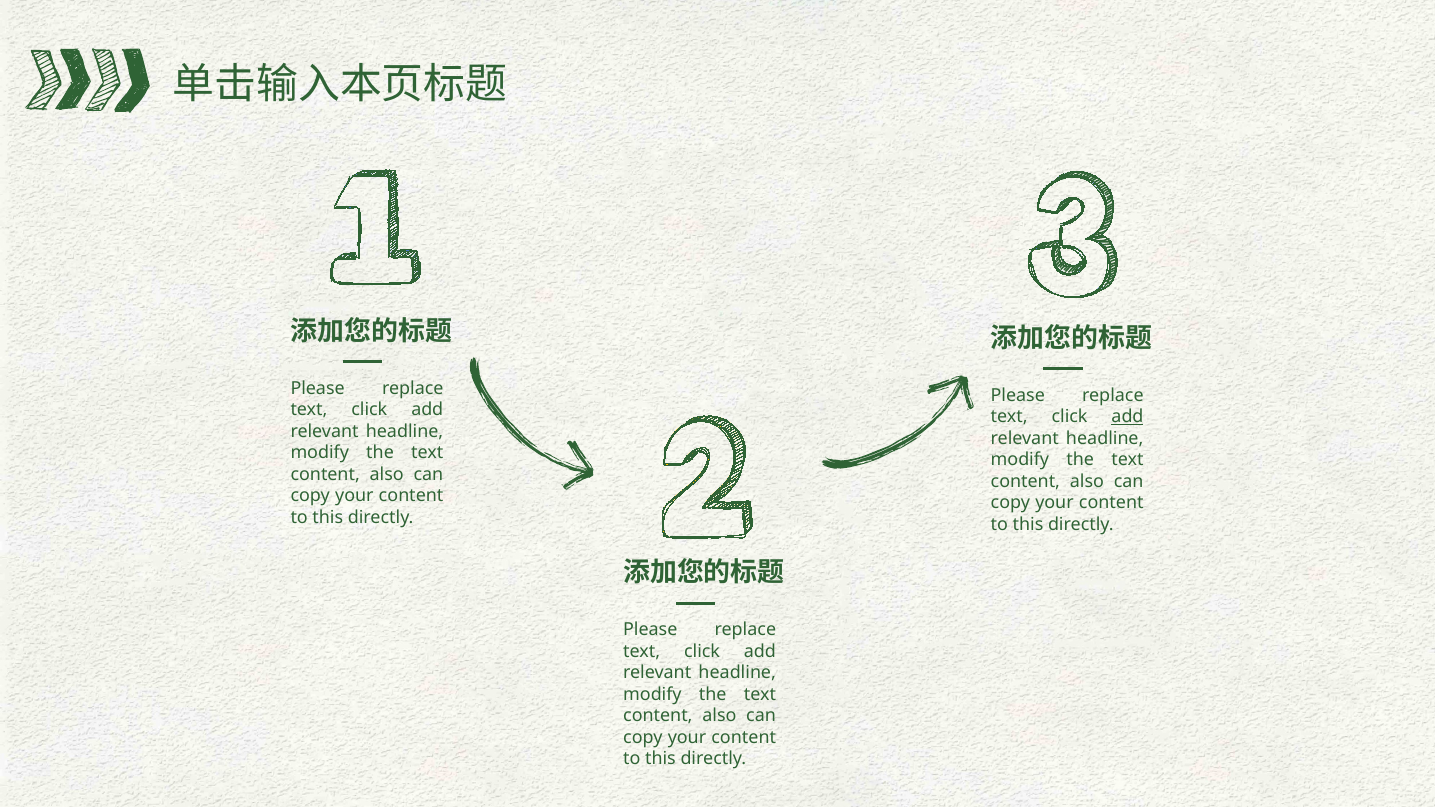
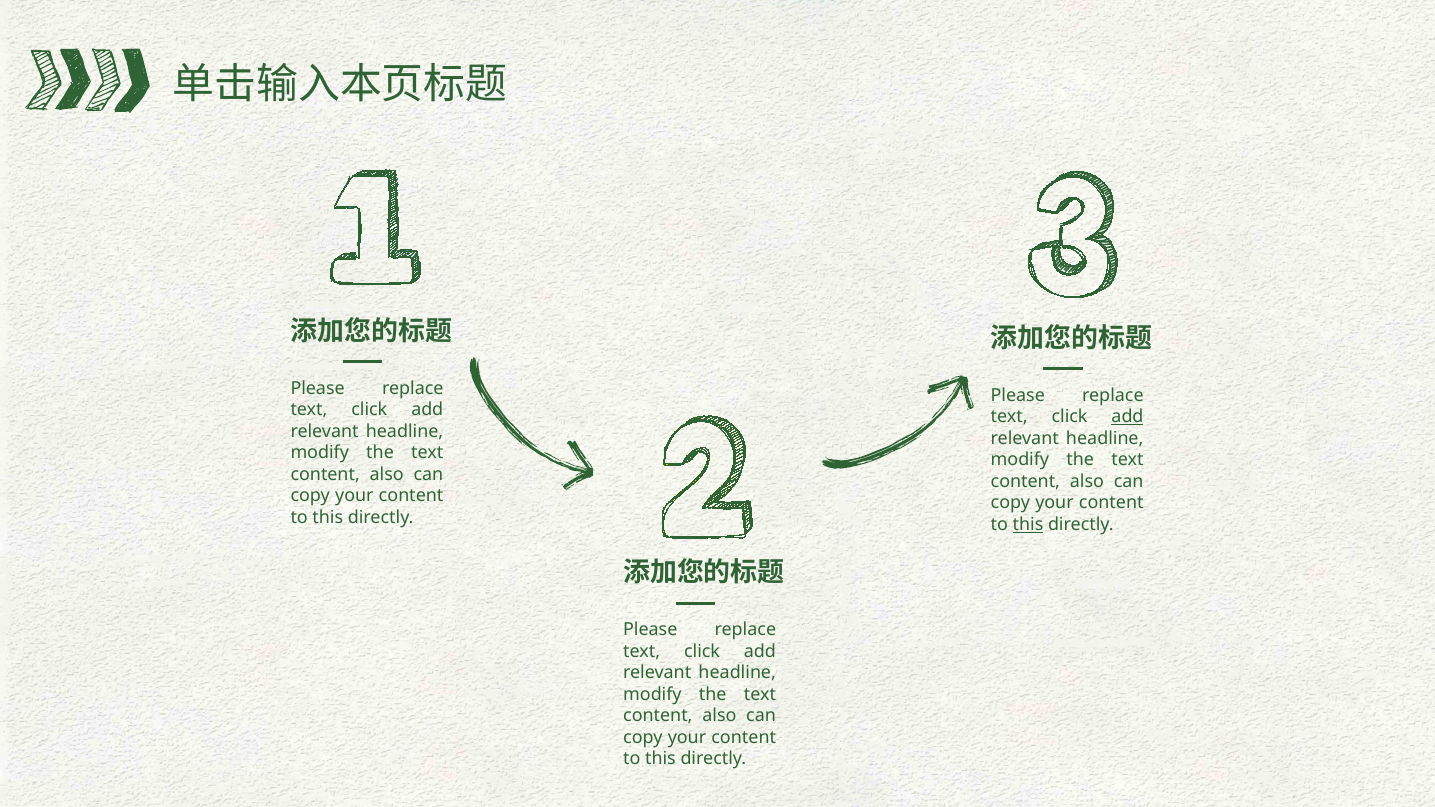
this underline: none -> present (1028, 525)
